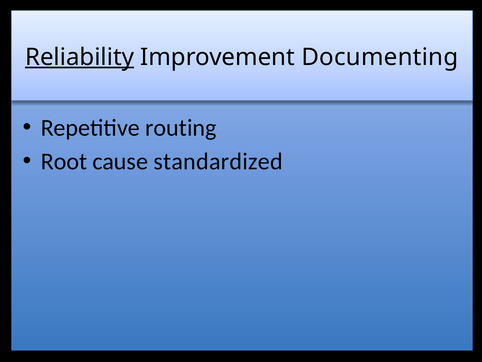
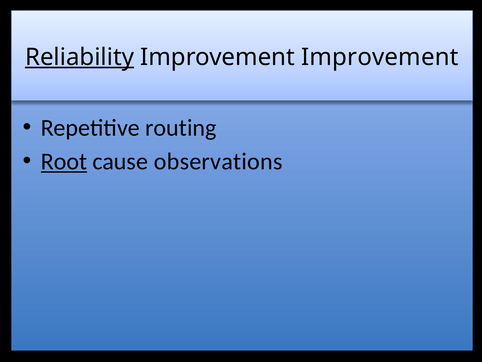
Improvement Documenting: Documenting -> Improvement (380, 57)
Root underline: none -> present (64, 161)
standardized: standardized -> observations (218, 161)
